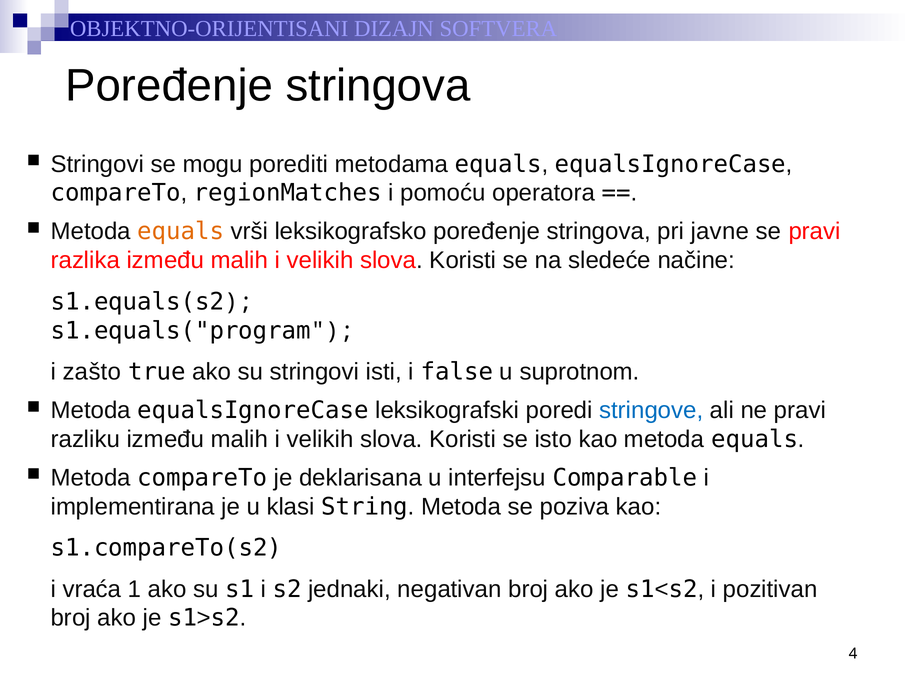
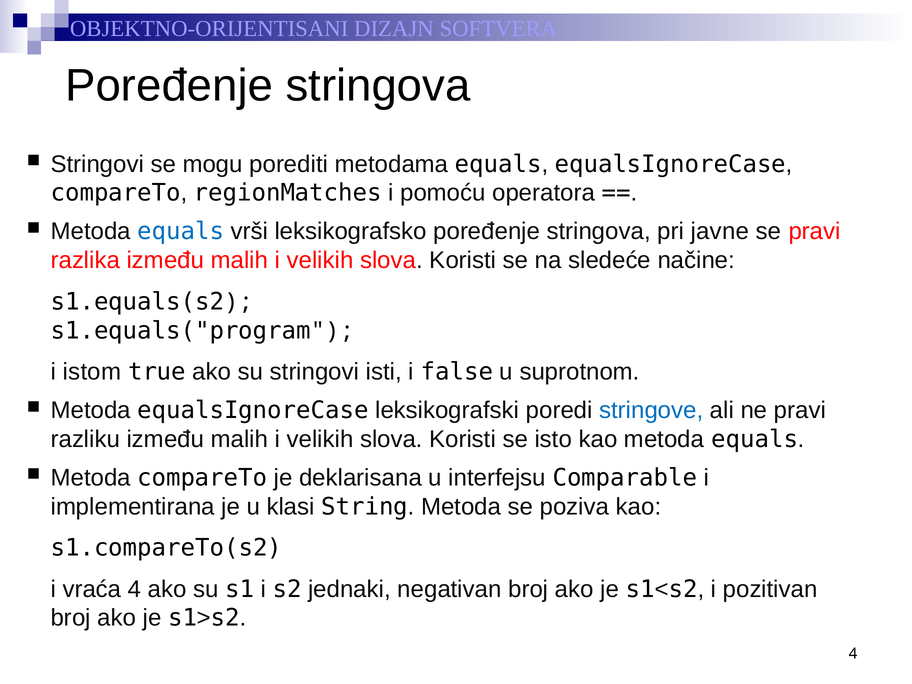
equals colour: orange -> blue (181, 232)
zašto: zašto -> istom (92, 372)
vraća 1: 1 -> 4 (134, 589)
